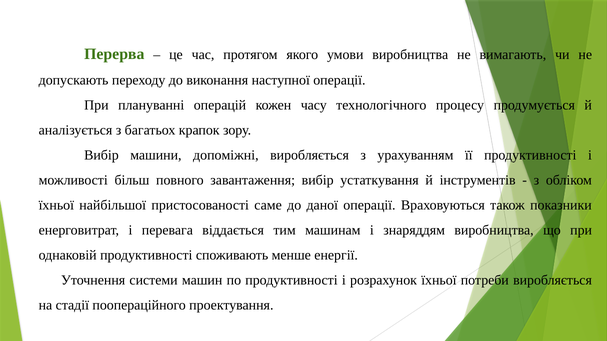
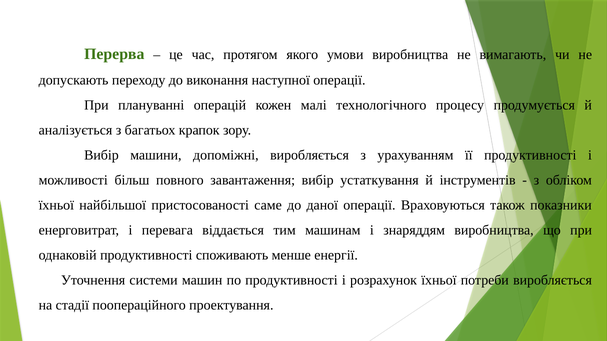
часу: часу -> малі (314, 105)
